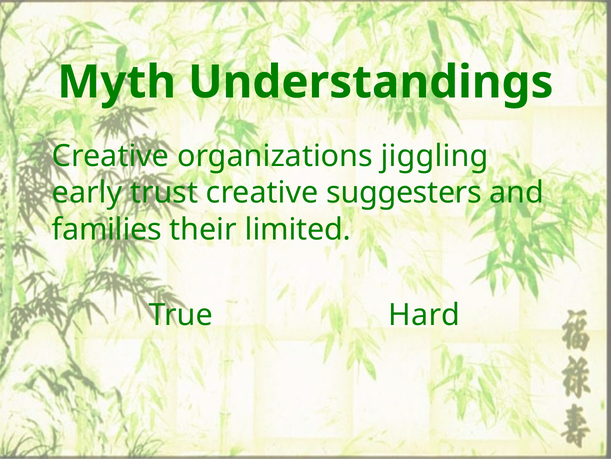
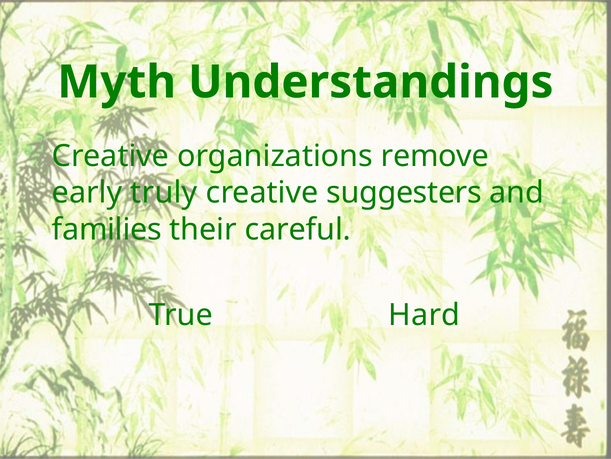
jiggling: jiggling -> remove (435, 156)
trust: trust -> truly (164, 193)
limited: limited -> careful (298, 229)
